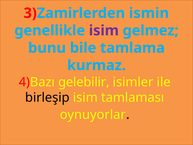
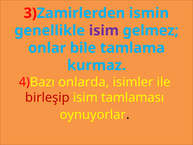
bunu: bunu -> onlar (47, 48)
gelebilir: gelebilir -> onlarda (84, 82)
birleşip colour: black -> red (47, 97)
